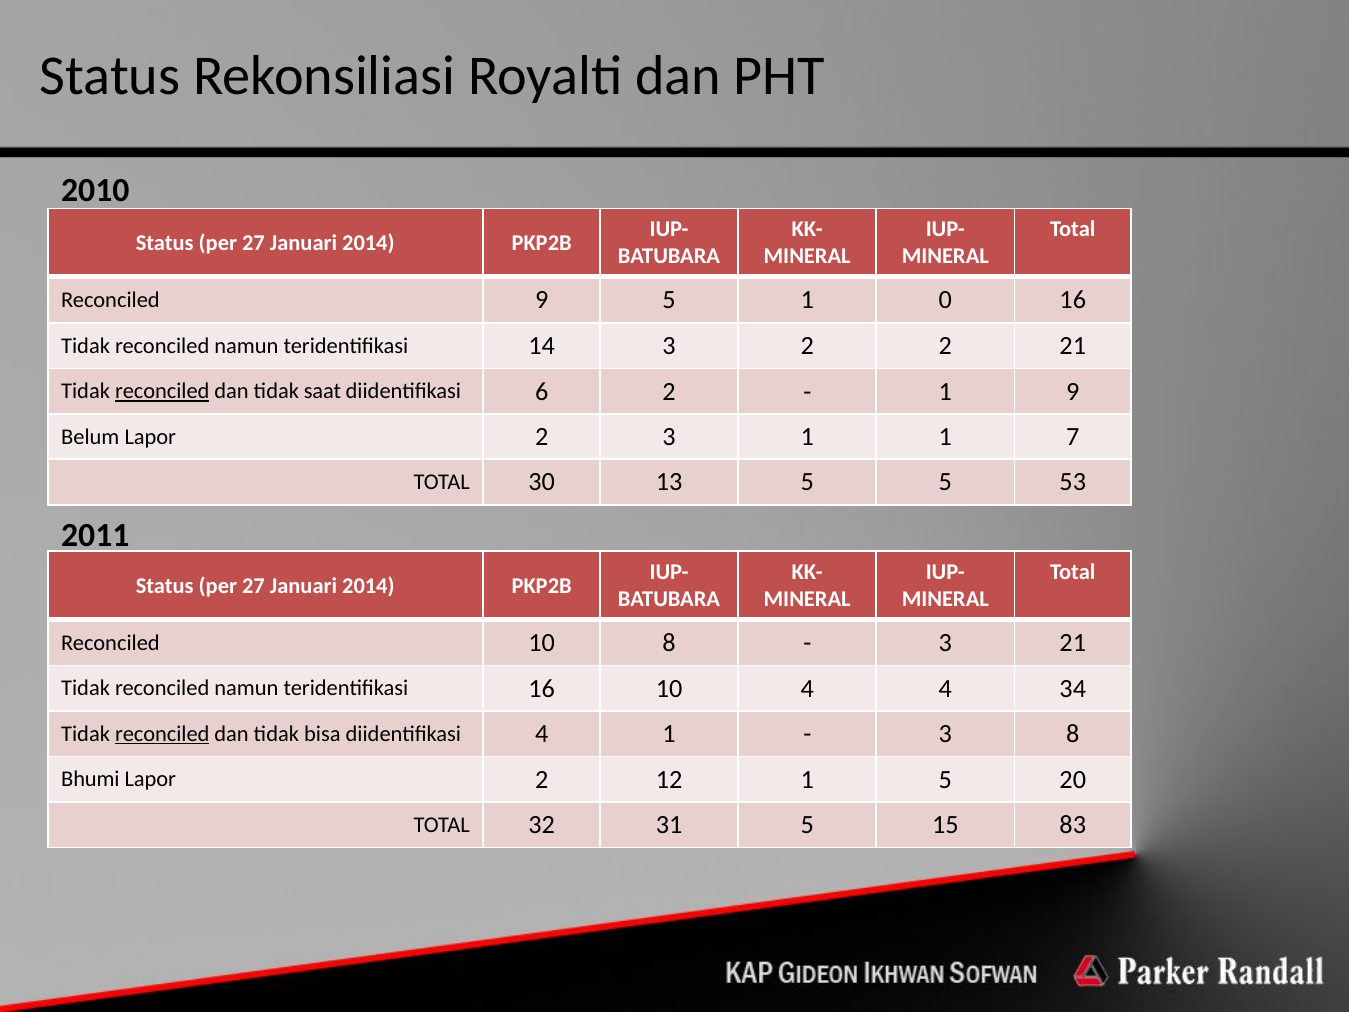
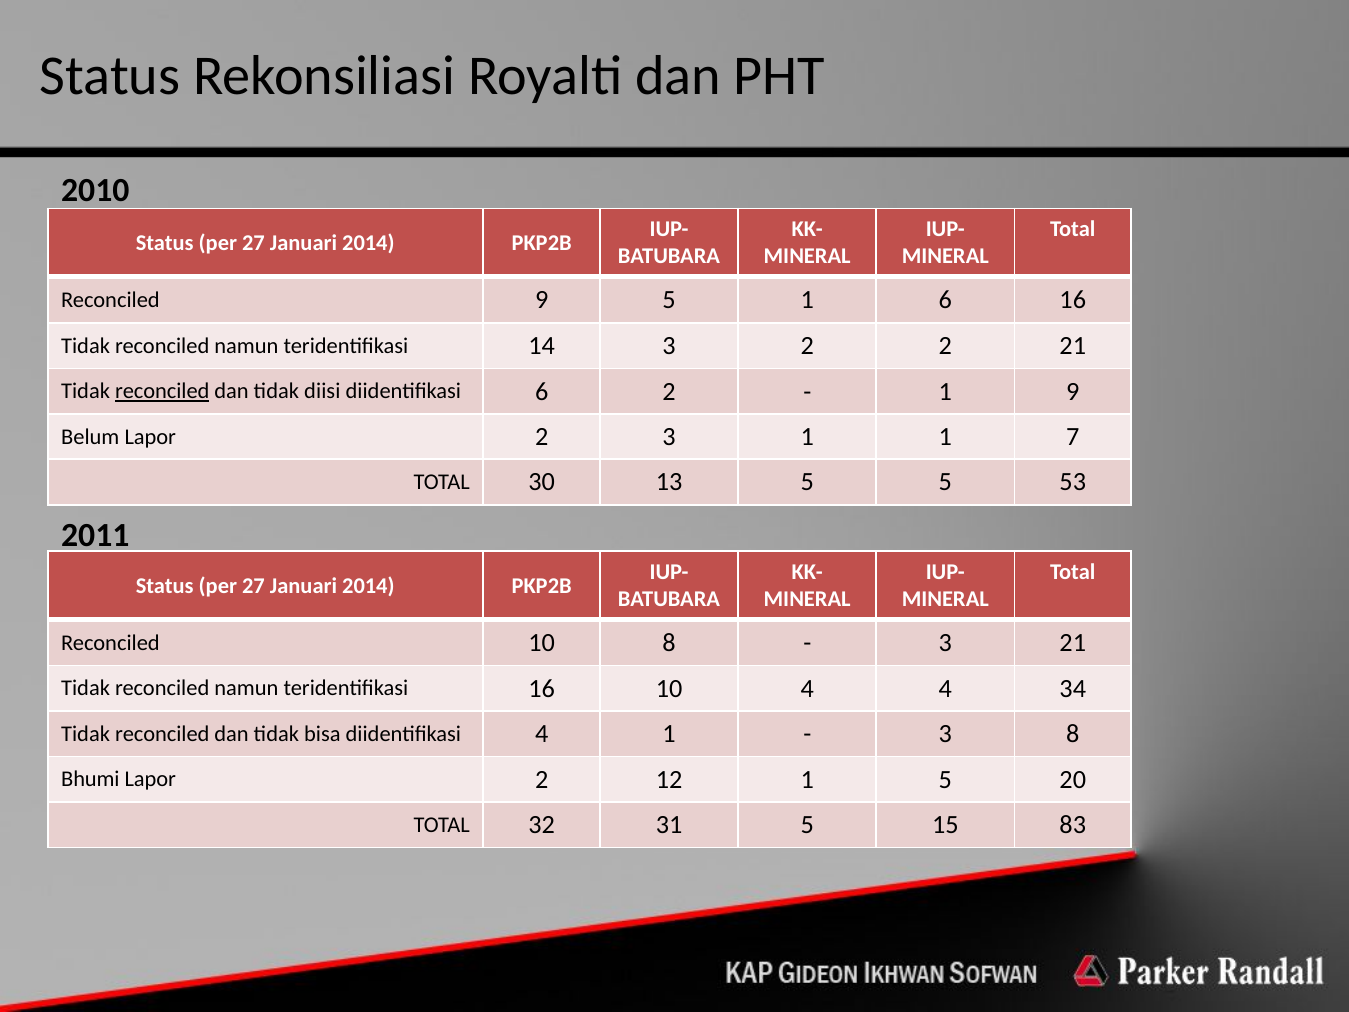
1 0: 0 -> 6 (945, 300)
saat: saat -> diisi (322, 391)
reconciled underline: present -> none (162, 734)
